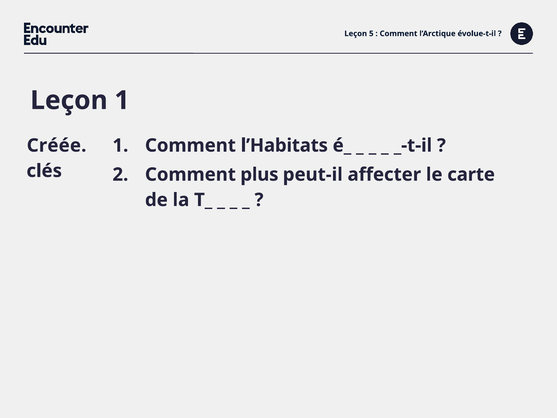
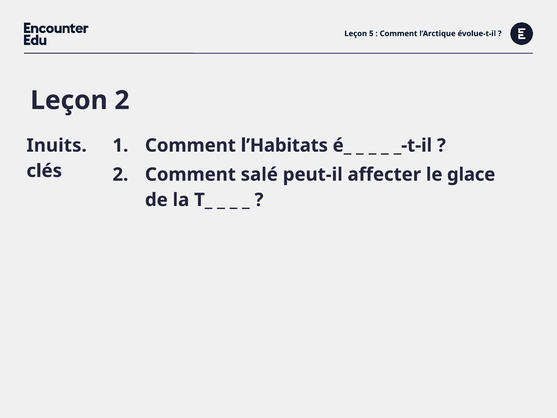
Leçon 1: 1 -> 2 (122, 100)
Créée: Créée -> Inuits (57, 145)
plus: plus -> salé (259, 174)
carte: carte -> glace (471, 174)
